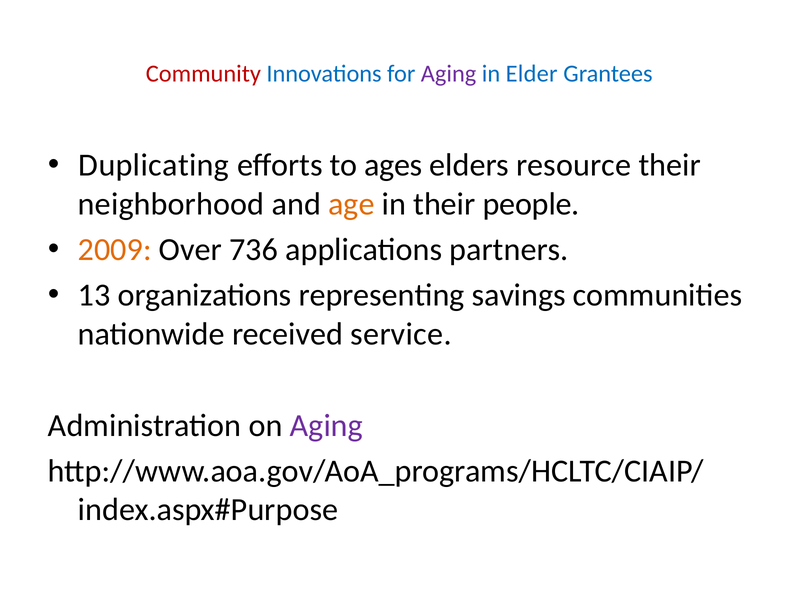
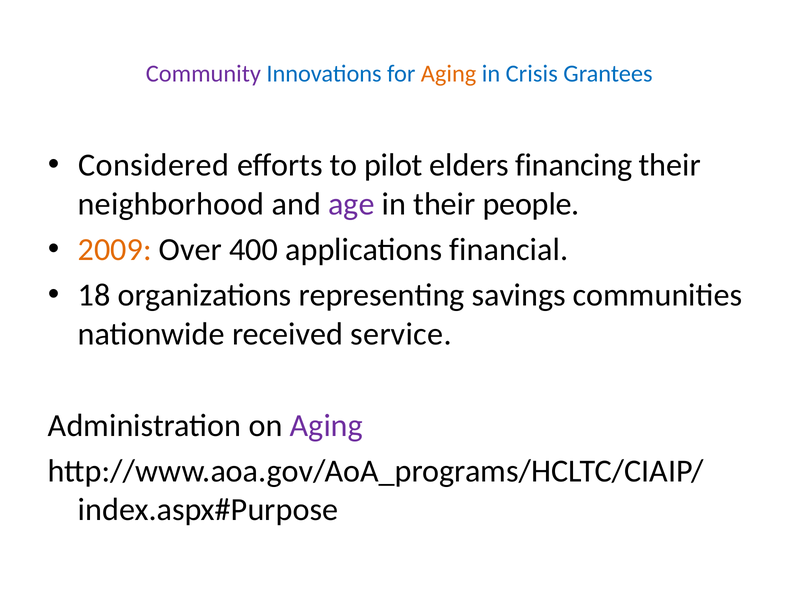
Community colour: red -> purple (203, 74)
Aging colour: purple -> orange (449, 74)
Elder: Elder -> Crisis (532, 74)
Duplicating: Duplicating -> Considered (154, 165)
ages: ages -> pilot (393, 165)
resource: resource -> financing (574, 165)
age colour: orange -> purple (351, 204)
736: 736 -> 400 (253, 250)
partners: partners -> financial (509, 250)
13: 13 -> 18 (94, 295)
